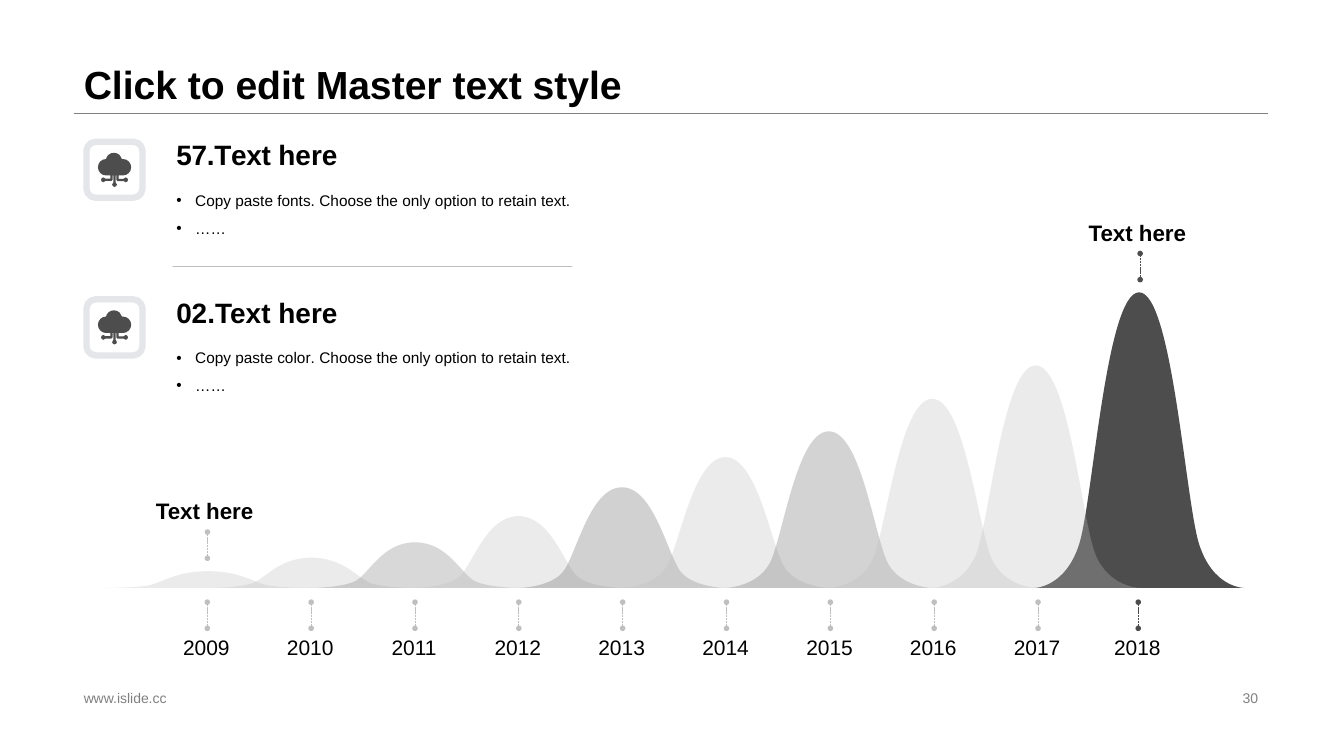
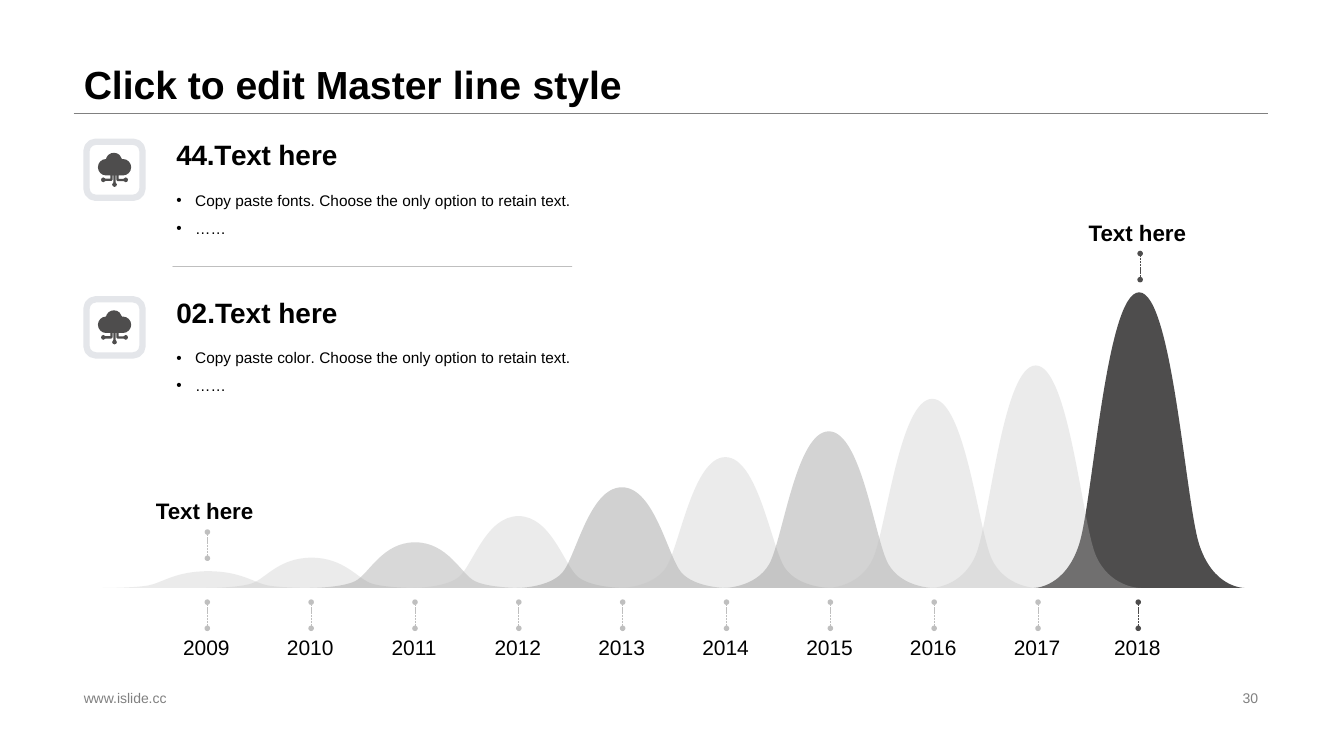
Master text: text -> line (487, 87)
57.Text: 57.Text -> 44.Text (224, 157)
